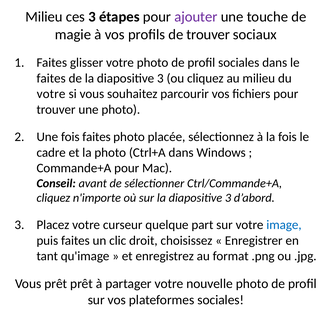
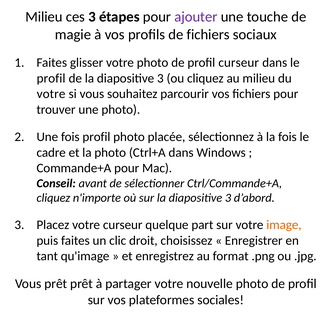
de trouver: trouver -> fichiers (208, 34)
profil sociales: sociales -> curseur (239, 63)
faites: faites -> profil (51, 78)
fois faites: faites -> profil (96, 137)
image colour: blue -> orange (284, 225)
